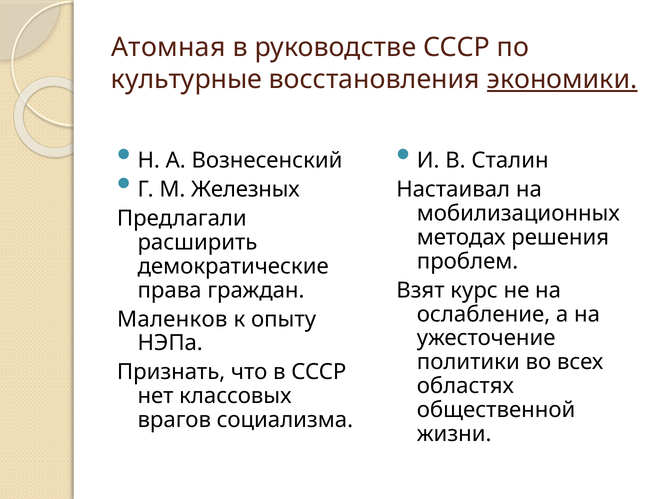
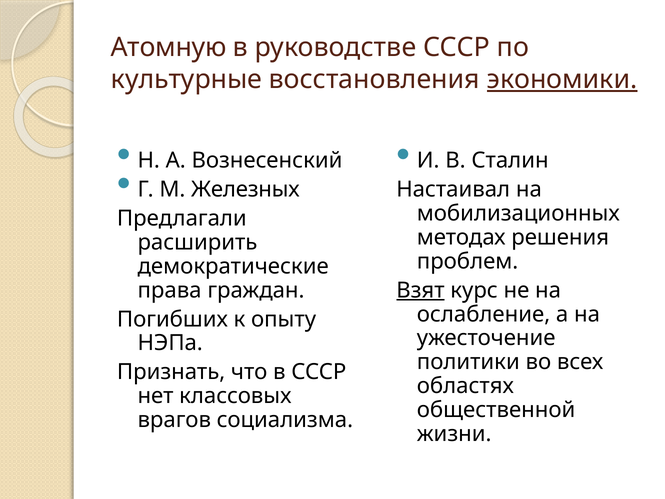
Атомная: Атомная -> Атомную (169, 47)
Взят underline: none -> present (420, 290)
Маленков: Маленков -> Погибших (172, 319)
